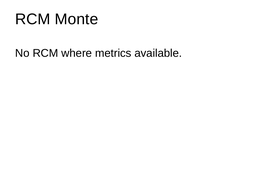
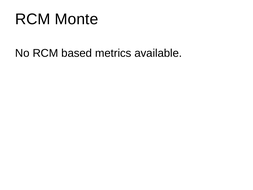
where: where -> based (77, 53)
